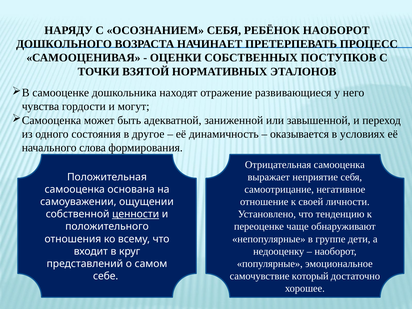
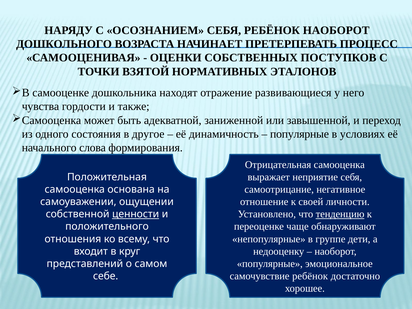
могут: могут -> также (134, 107)
оказывается: оказывается -> популярные (300, 134)
тенденцию underline: none -> present (340, 214)
самочувствие который: который -> ребёнок (310, 276)
